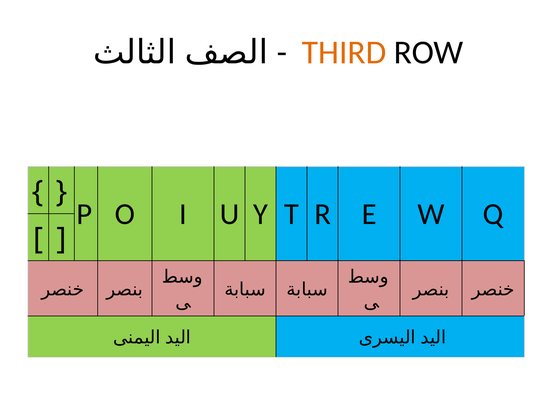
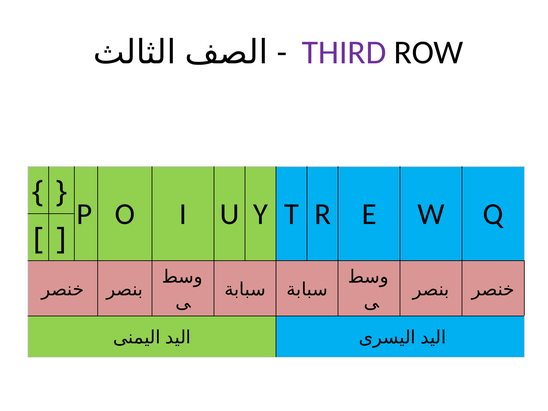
THIRD colour: orange -> purple (344, 53)
